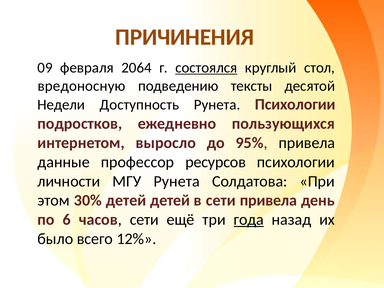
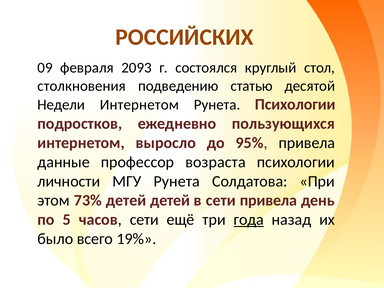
ПРИЧИНЕНИЯ: ПРИЧИНЕНИЯ -> РОССИЙСКИХ (184, 37)
2064: 2064 -> 2093 (137, 68)
состоялся underline: present -> none (206, 68)
вредоносную: вредоносную -> столкновения (82, 86)
тексты: тексты -> статью (252, 86)
Недели Доступность: Доступность -> Интернетом (139, 105)
ресурсов: ресурсов -> возраста (215, 162)
30%: 30% -> 73% (88, 200)
6: 6 -> 5 (67, 220)
12%: 12% -> 19% (136, 239)
